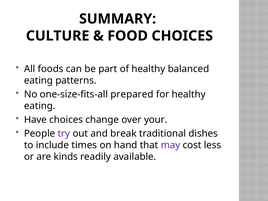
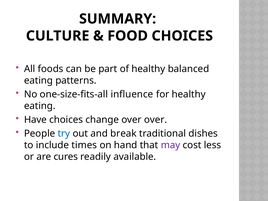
prepared: prepared -> influence (132, 94)
over your: your -> over (156, 120)
try colour: purple -> blue (64, 134)
kinds: kinds -> cures (66, 157)
